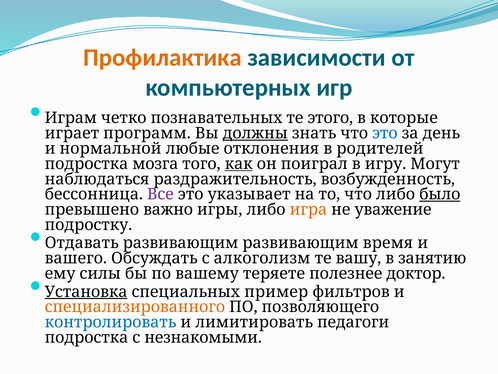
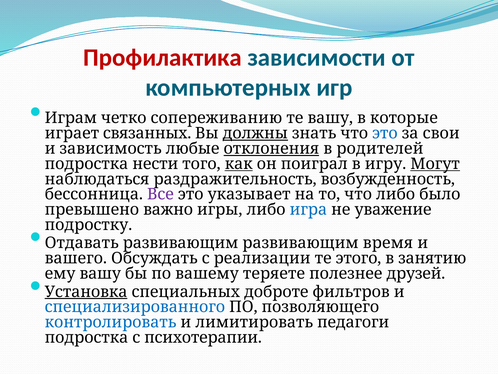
Профилактика colour: orange -> red (163, 58)
познавательных: познавательных -> сопереживанию (216, 118)
те этого: этого -> вашу (330, 118)
программ: программ -> связанных (147, 133)
день: день -> свои (441, 133)
нормальной: нормальной -> зависимость (111, 148)
отклонения underline: none -> present (271, 148)
мозга: мозга -> нести (155, 164)
Могут underline: none -> present (435, 164)
было underline: present -> none (440, 194)
игра colour: orange -> blue (308, 209)
алкоголизм: алкоголизм -> реализации (262, 258)
вашу: вашу -> этого (359, 258)
ему силы: силы -> вашу (100, 273)
доктор: доктор -> друзей (416, 273)
пример: пример -> доброте (276, 291)
специализированного colour: orange -> blue (135, 307)
незнакомыми: незнакомыми -> психотерапии (203, 337)
